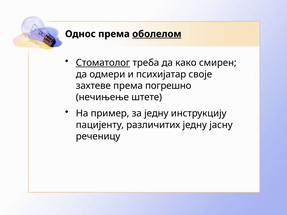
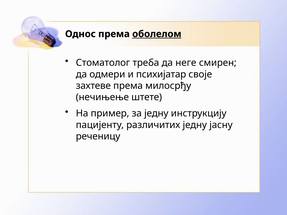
Стоматолог underline: present -> none (103, 63)
како: како -> неге (186, 63)
погрешно: погрешно -> милосрђу (168, 86)
